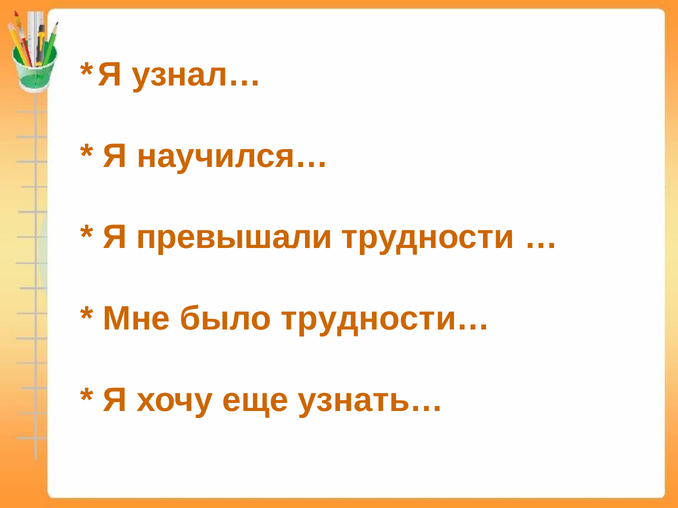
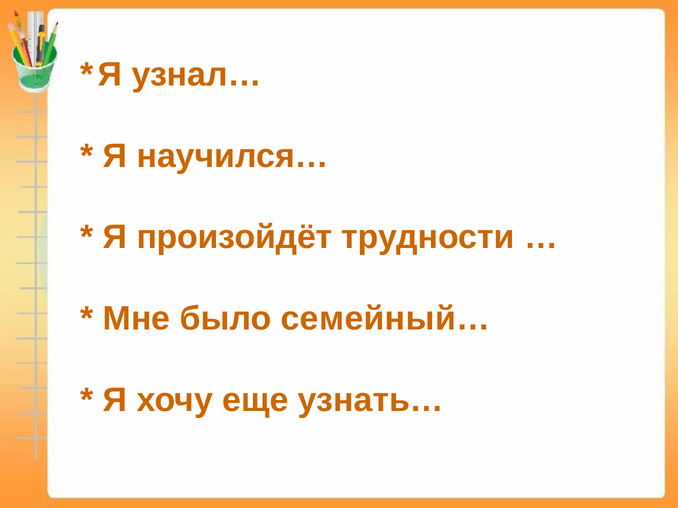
превышали: превышали -> произойдёт (234, 238)
трудности…: трудности… -> семейный… (385, 319)
